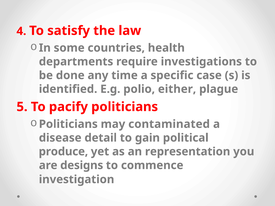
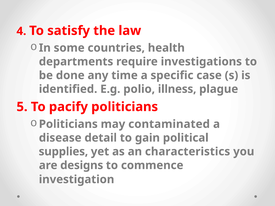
either: either -> illness (177, 89)
produce: produce -> supplies (63, 152)
representation: representation -> characteristics (188, 152)
